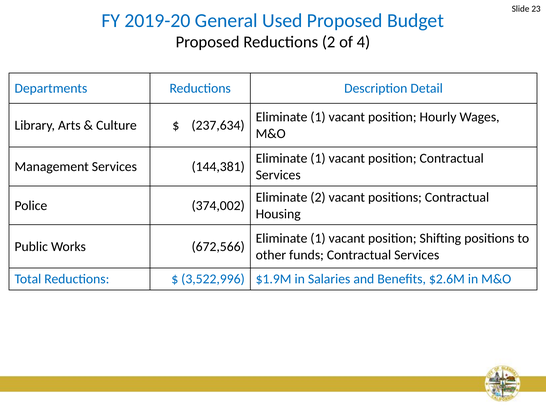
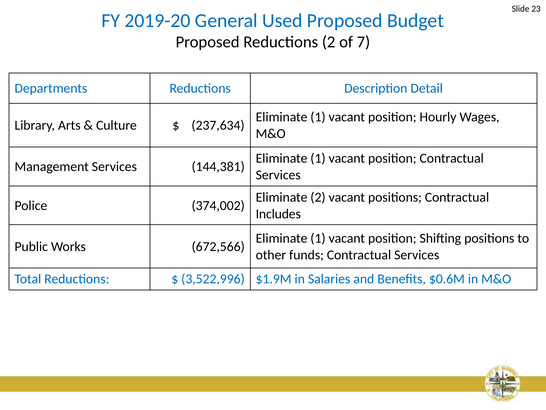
4: 4 -> 7 (363, 42)
Housing: Housing -> Includes (278, 214)
$2.6M: $2.6M -> $0.6M (447, 279)
